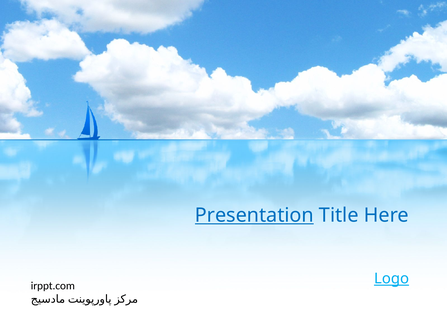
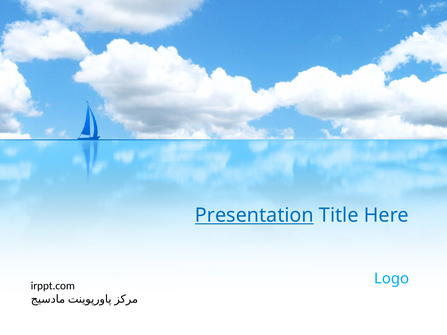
Logo underline: present -> none (392, 279)
